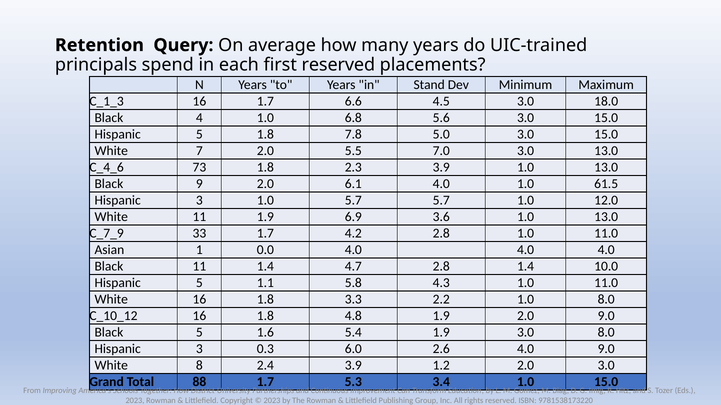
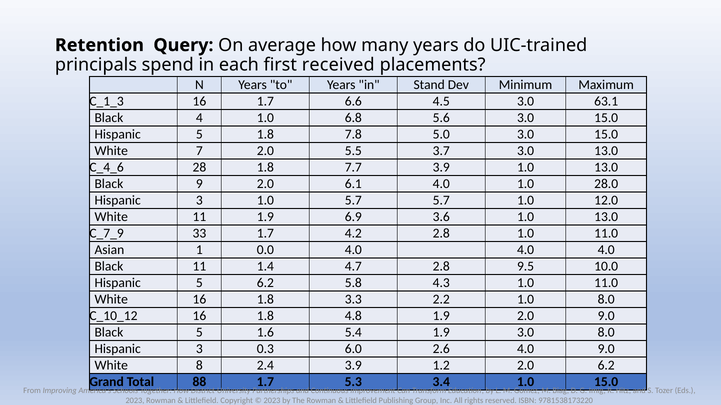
first reserved: reserved -> received (338, 65)
18.0: 18.0 -> 63.1 (606, 102)
7.0: 7.0 -> 3.7 (441, 151)
73: 73 -> 28 (199, 168)
2.3: 2.3 -> 7.7 (353, 168)
61.5: 61.5 -> 28.0 (606, 184)
2.8 1.4: 1.4 -> 9.5 (526, 267)
5 1.1: 1.1 -> 6.2 (265, 283)
2.0 3.0: 3.0 -> 6.2 (606, 366)
